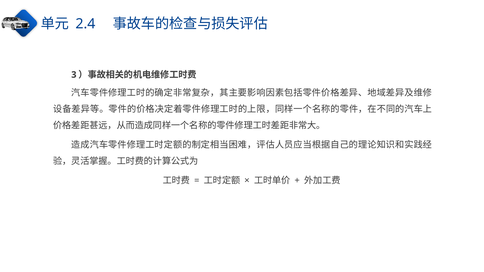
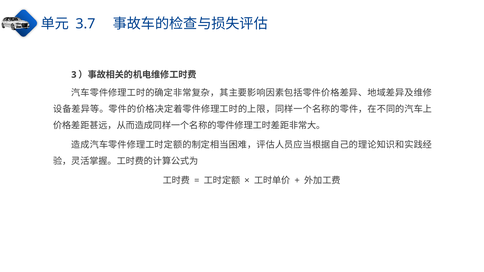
2.4: 2.4 -> 3.7 (85, 24)
